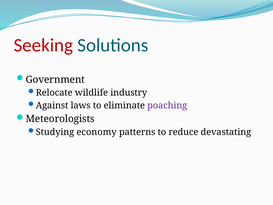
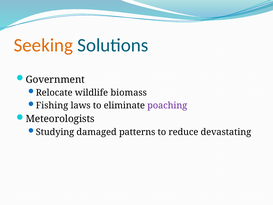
Seeking colour: red -> orange (43, 45)
industry: industry -> biomass (129, 93)
Against: Against -> Fishing (52, 105)
economy: economy -> damaged (97, 132)
